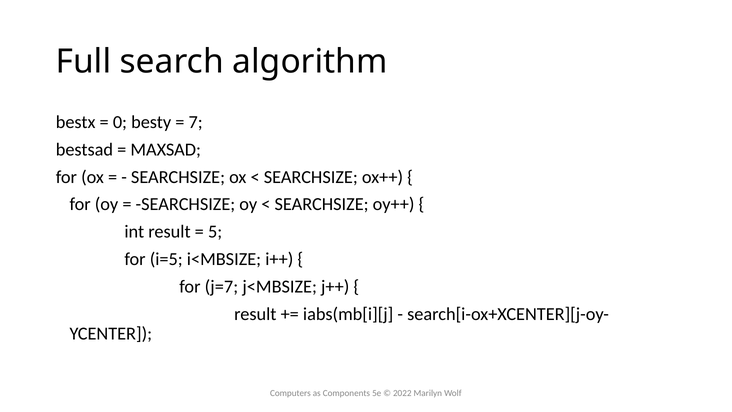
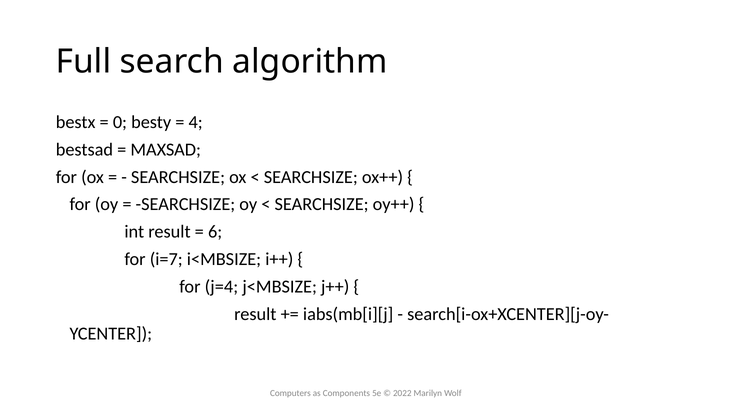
7: 7 -> 4 (196, 122)
5: 5 -> 6 (215, 232)
i=5: i=5 -> i=7 (166, 259)
j=7: j=7 -> j=4 (221, 286)
